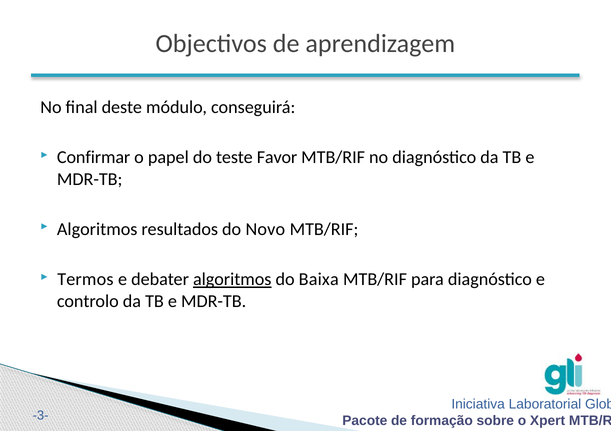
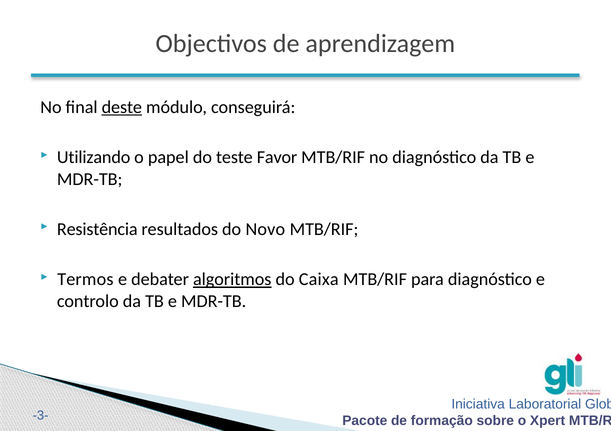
deste underline: none -> present (122, 107)
Confirmar: Confirmar -> Utilizando (94, 157)
Algoritmos: Algoritmos -> Resistência (97, 229)
Baixa: Baixa -> Caixa (319, 280)
